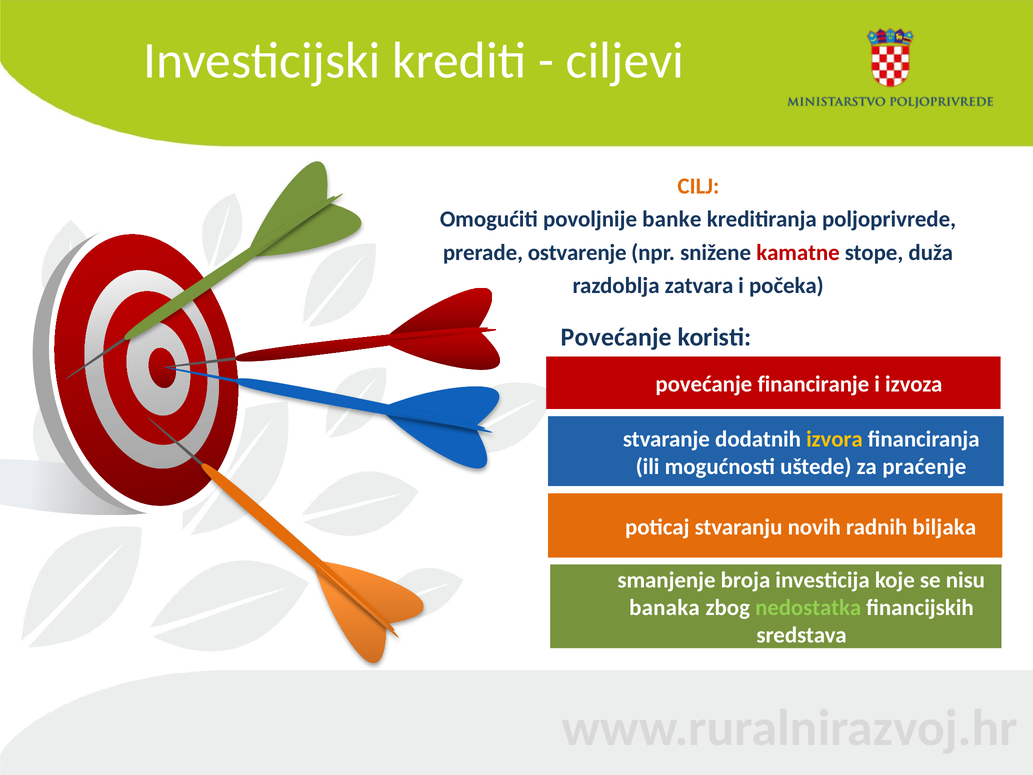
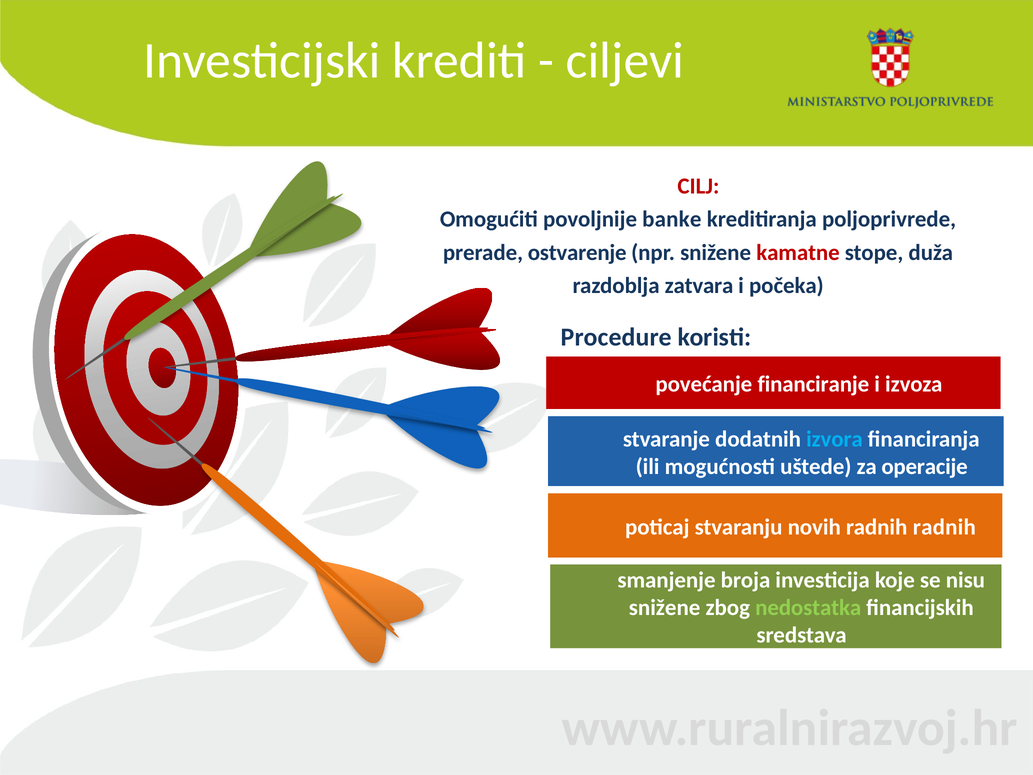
CILJ colour: orange -> red (698, 186)
Povećanje: Povećanje -> Procedure (616, 337)
izvora colour: yellow -> light blue (834, 439)
praćenje: praćenje -> operacije (925, 466)
radnih biljaka: biljaka -> radnih (944, 527)
banaka: banaka -> snižene (665, 608)
